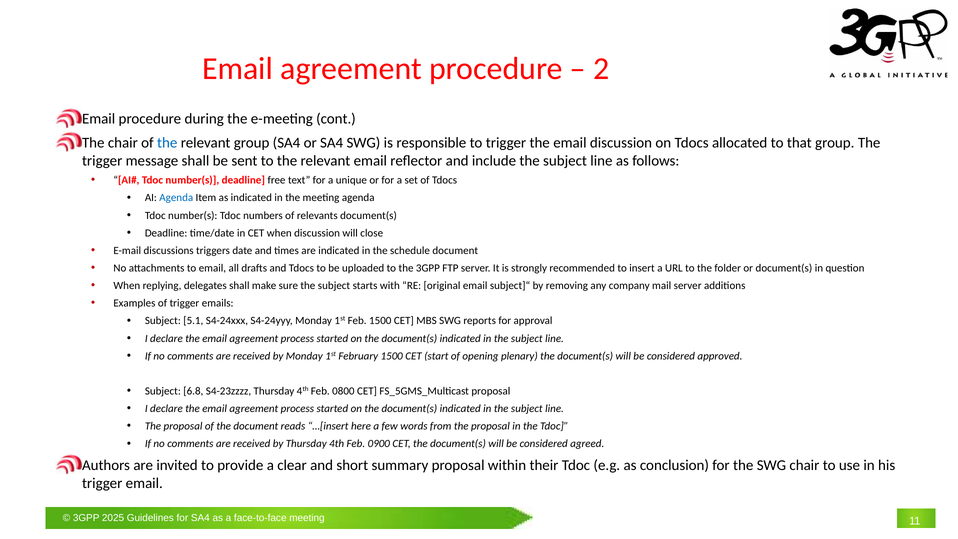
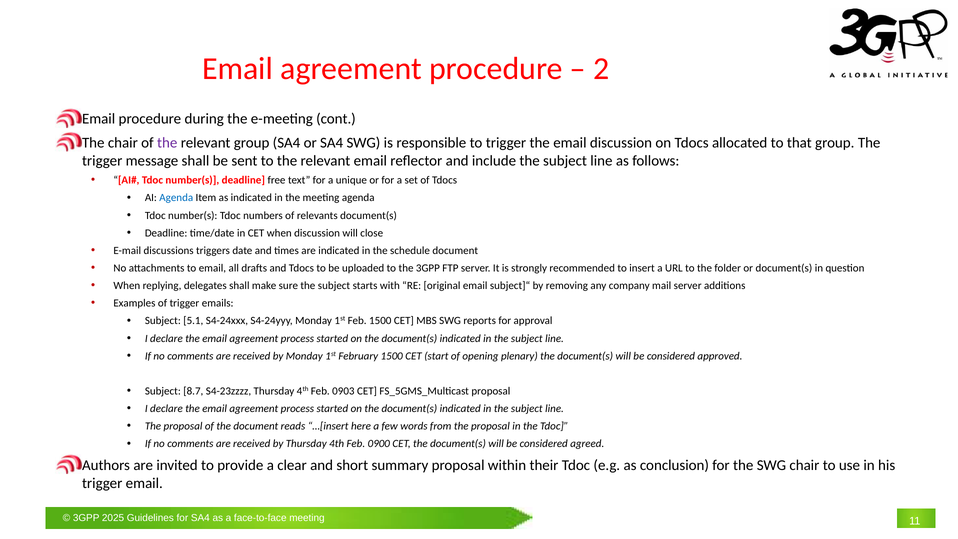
the colour: blue -> purple (167, 143)
6.8: 6.8 -> 8.7 (193, 391)
0800: 0800 -> 0903 (343, 391)
